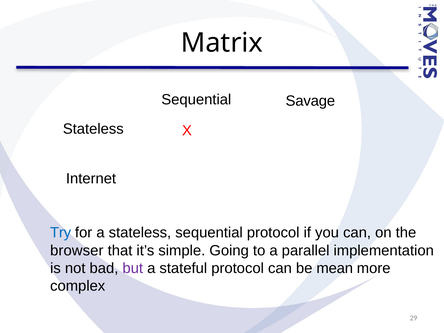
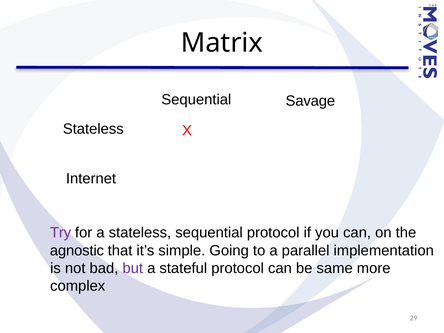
Try colour: blue -> purple (61, 233)
browser: browser -> agnostic (77, 250)
mean: mean -> same (335, 268)
